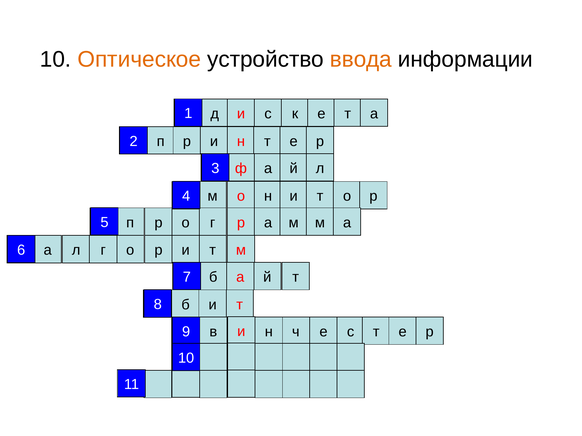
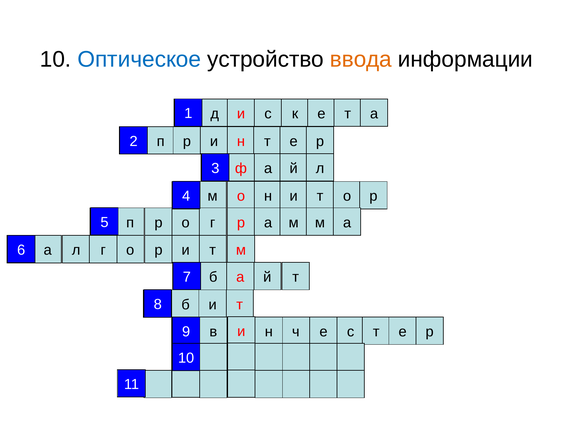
Оптическое colour: orange -> blue (139, 59)
